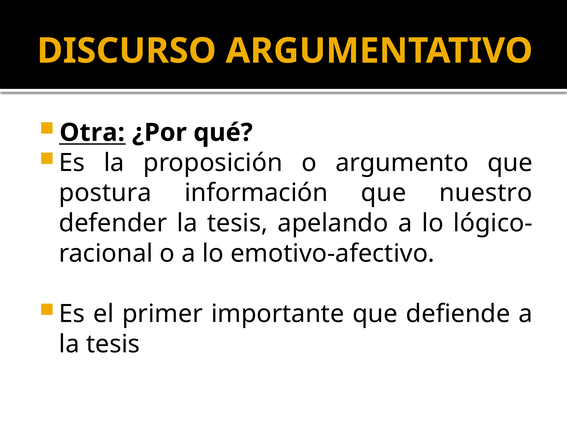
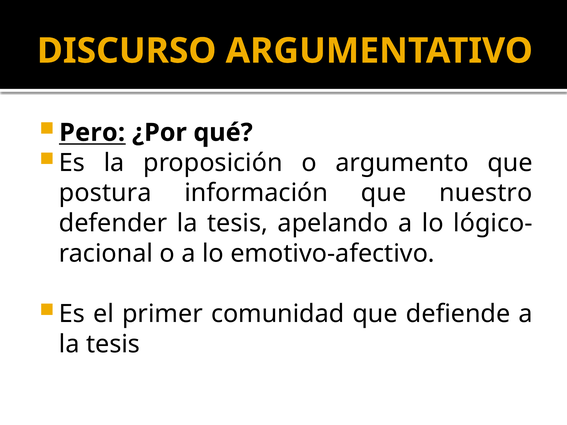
Otra: Otra -> Pero (92, 133)
importante: importante -> comunidad (278, 314)
